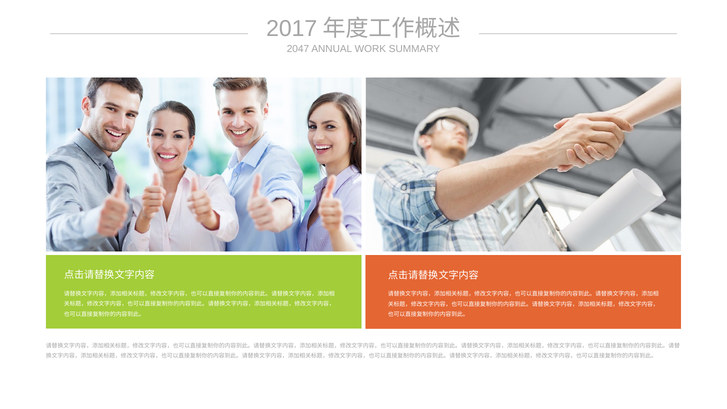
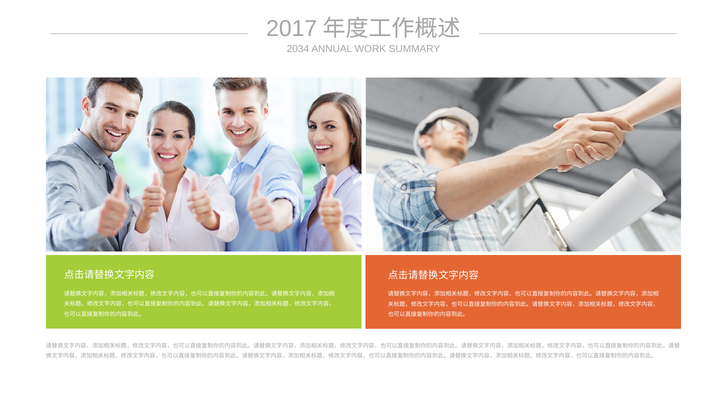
2047: 2047 -> 2034 (298, 49)
